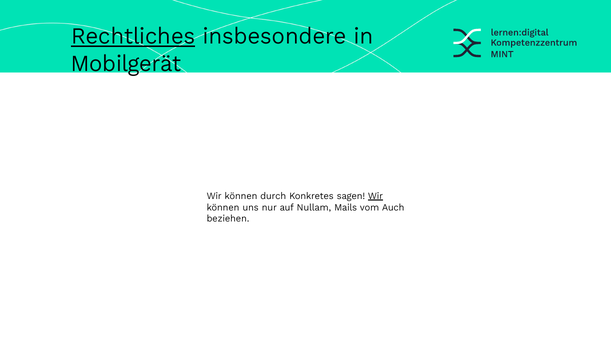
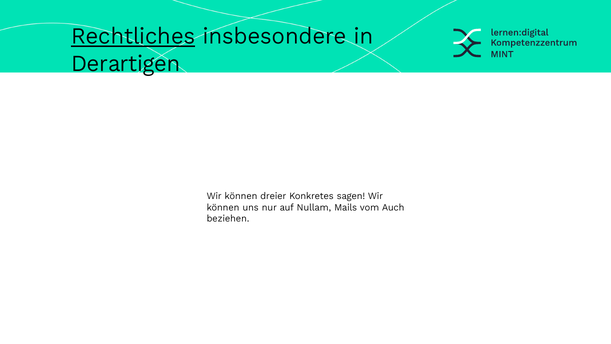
Mobilgerät: Mobilgerät -> Derartigen (126, 64)
durch: durch -> dreier (273, 196)
Wir underline: present -> none (375, 196)
